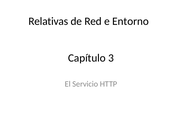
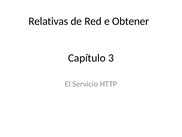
Entorno: Entorno -> Obtener (131, 21)
